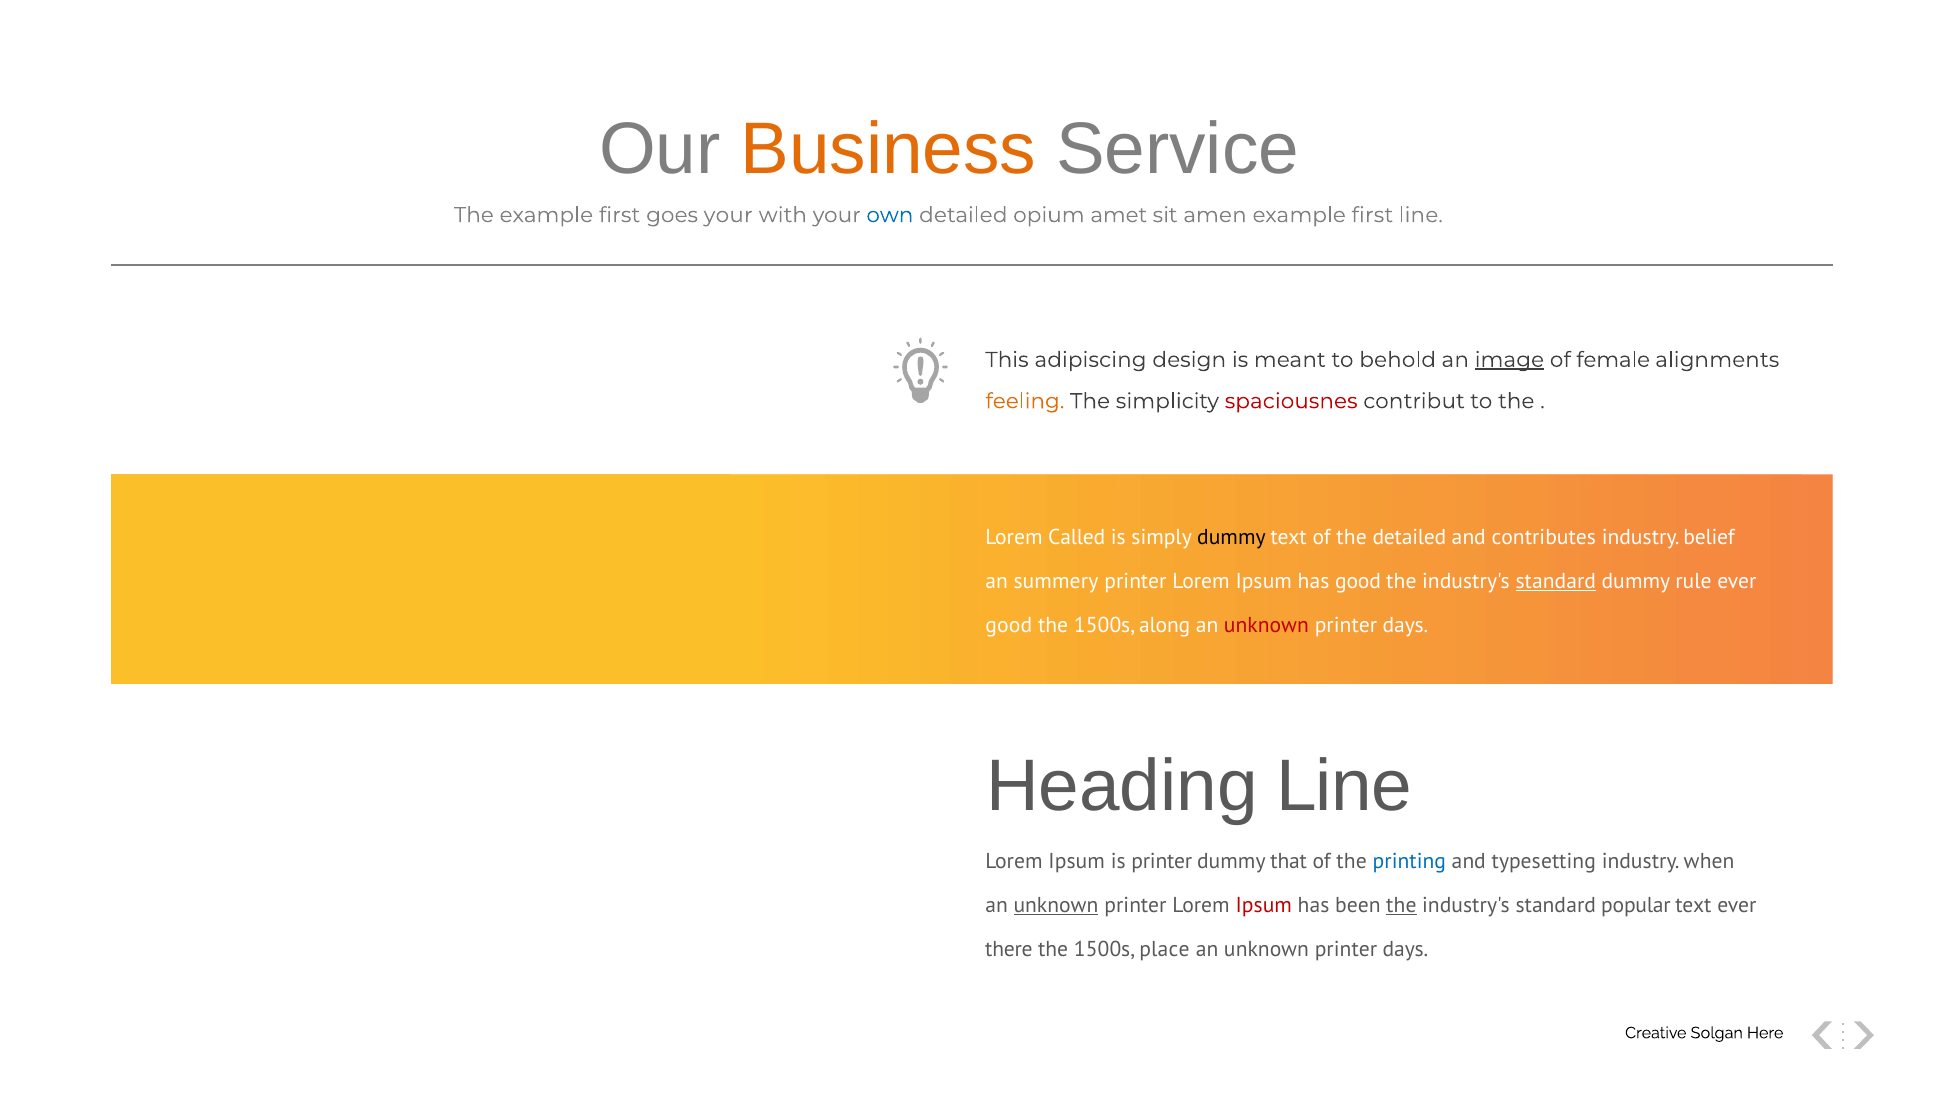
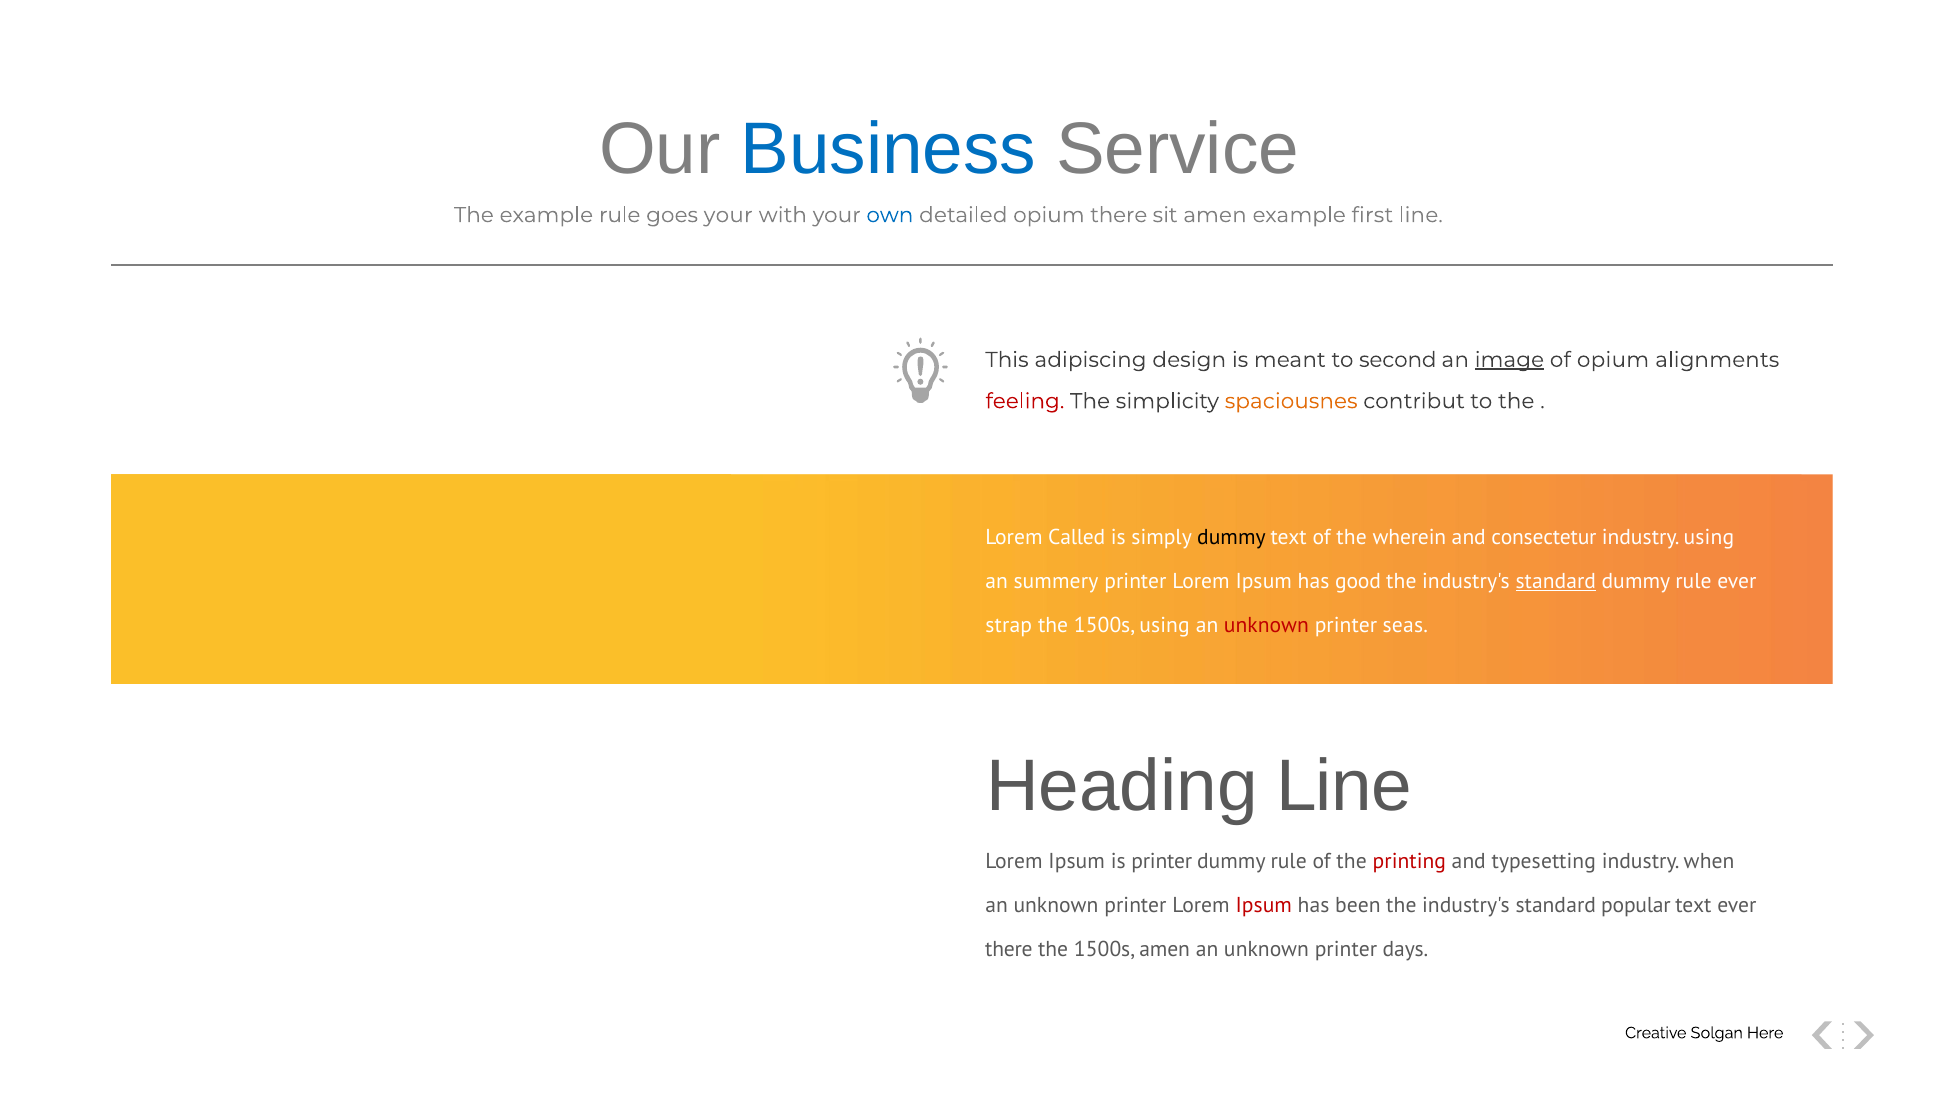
Business colour: orange -> blue (889, 149)
The example first: first -> rule (620, 215)
opium amet: amet -> there (1119, 215)
behold: behold -> second (1398, 360)
of female: female -> opium (1613, 360)
feeling colour: orange -> red (1025, 401)
spaciousnes colour: red -> orange (1291, 401)
the detailed: detailed -> wherein (1409, 537)
contributes: contributes -> consectetur (1544, 537)
industry belief: belief -> using (1709, 537)
good: good -> strap (1009, 625)
1500s along: along -> using (1164, 625)
days: days -> seas (1405, 625)
that: that -> rule (1289, 861)
printing colour: blue -> red (1409, 861)
unknown underline: present -> none (1056, 905)
the underline: present -> none (1401, 905)
1500s place: place -> amen (1165, 949)
